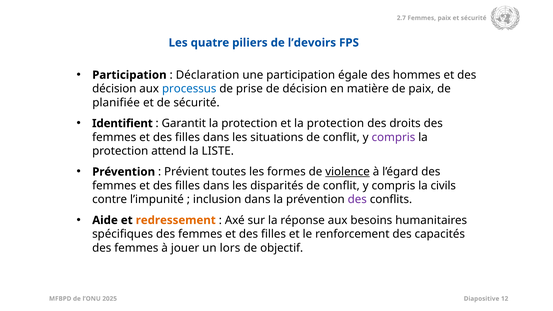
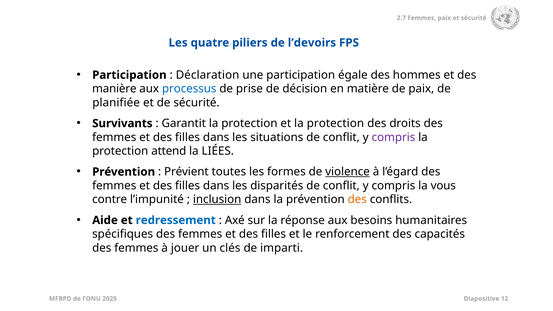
décision: décision -> manière (114, 89)
Identifient: Identifient -> Survivants (122, 123)
LISTE: LISTE -> LIÉES (218, 151)
civils: civils -> vous (443, 186)
inclusion underline: none -> present (217, 200)
des colour: purple -> orange (357, 200)
redressement colour: orange -> blue (176, 220)
lors: lors -> clés (230, 248)
objectif: objectif -> imparti (282, 248)
